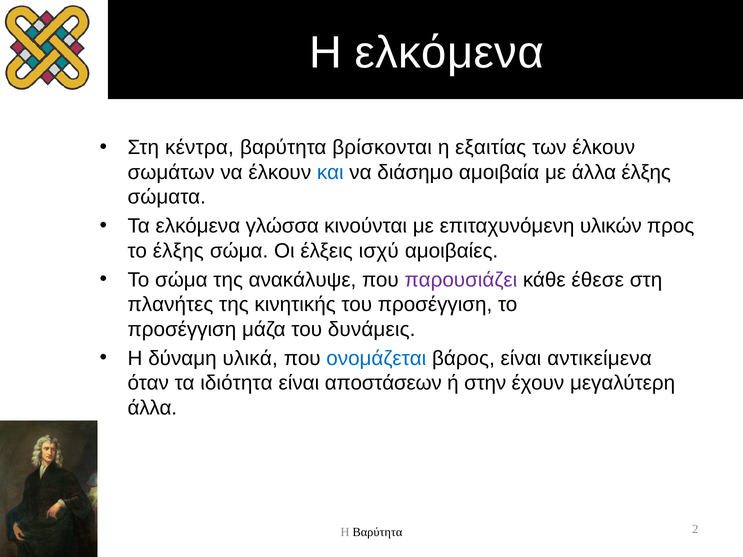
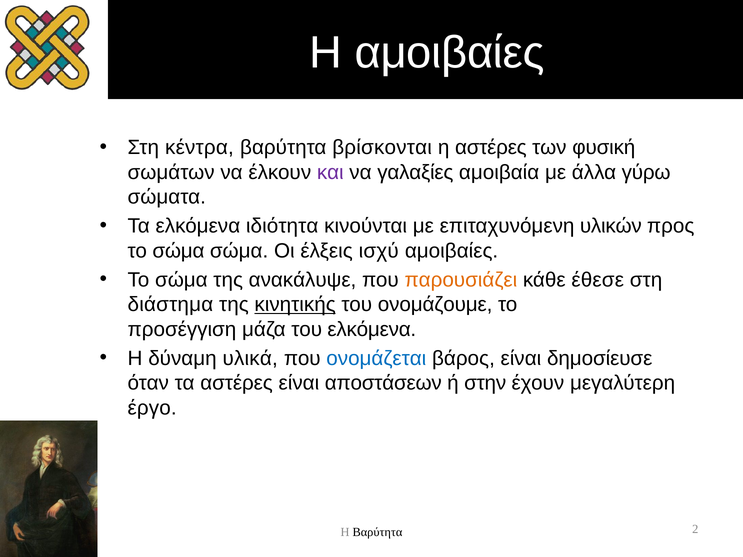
Η ελκόμενα: ελκόμενα -> αμοιβαίες (450, 53)
η εξαιτίας: εξαιτίας -> αστέρες (491, 148)
των έλκουν: έλκουν -> φυσική (604, 148)
και colour: blue -> purple (330, 172)
διάσημο: διάσημο -> γαλαξίες (415, 172)
άλλα έλξης: έλξης -> γύρω (646, 172)
γλώσσα: γλώσσα -> ιδιότητα (282, 226)
έλξης: έλξης -> σώμα (178, 251)
παρουσιάζει colour: purple -> orange (461, 280)
πλανήτες: πλανήτες -> διάστημα (170, 305)
κινητικής underline: none -> present (295, 305)
του προσέγγιση: προσέγγιση -> ονομάζουμε (435, 305)
του δυνάμεις: δυνάμεις -> ελκόμενα (372, 329)
αντικείμενα: αντικείμενα -> δημοσίευσε (600, 358)
τα ιδιότητα: ιδιότητα -> αστέρες (237, 383)
άλλα: άλλα -> έργο (152, 408)
